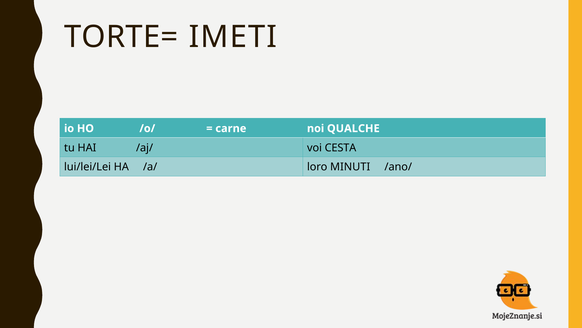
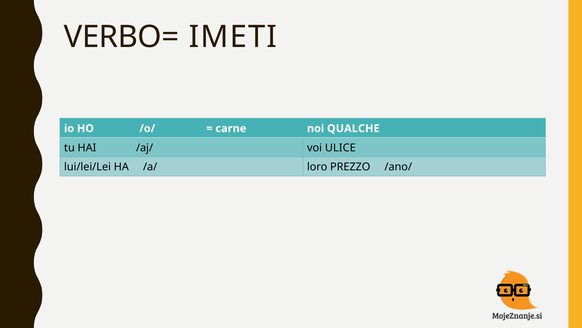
TORTE=: TORTE= -> VERBO= (121, 37)
CESTA: CESTA -> ULICE (340, 147)
MINUTI: MINUTI -> PREZZO (350, 167)
